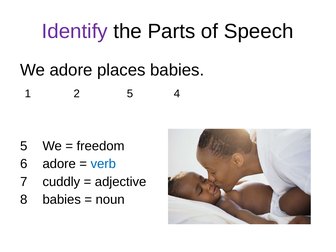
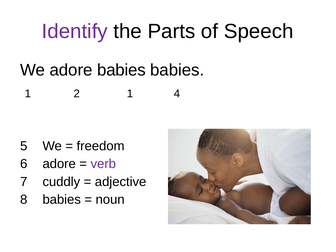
adore places: places -> babies (121, 70)
2 5: 5 -> 1 (130, 94)
verb colour: blue -> purple (103, 164)
